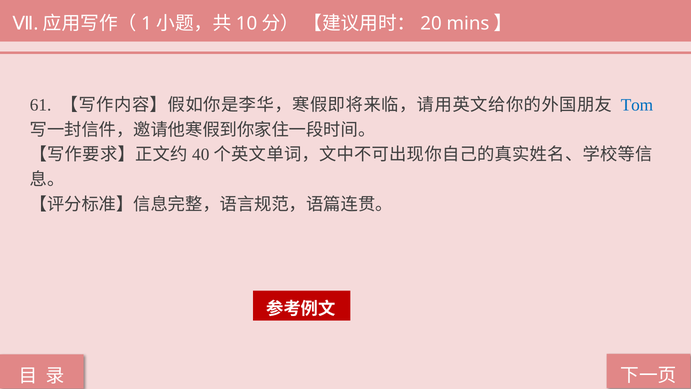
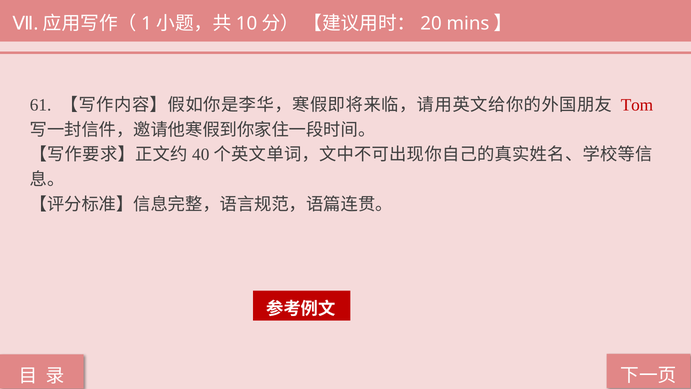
Tom colour: blue -> red (637, 105)
